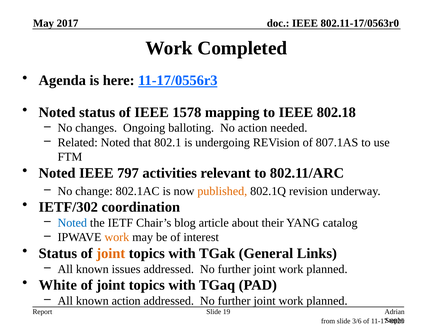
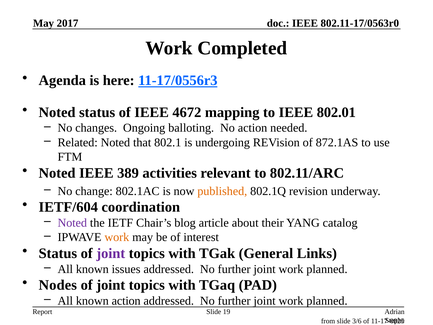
1578: 1578 -> 4672 (187, 112)
802.18: 802.18 -> 802.01 (336, 112)
807.1AS: 807.1AS -> 872.1AS (337, 142)
797: 797 -> 389 (128, 173)
IETF/302: IETF/302 -> IETF/604 (68, 207)
Noted colour: blue -> purple (72, 223)
joint colour: orange -> purple (111, 253)
White: White -> Nodes (58, 285)
